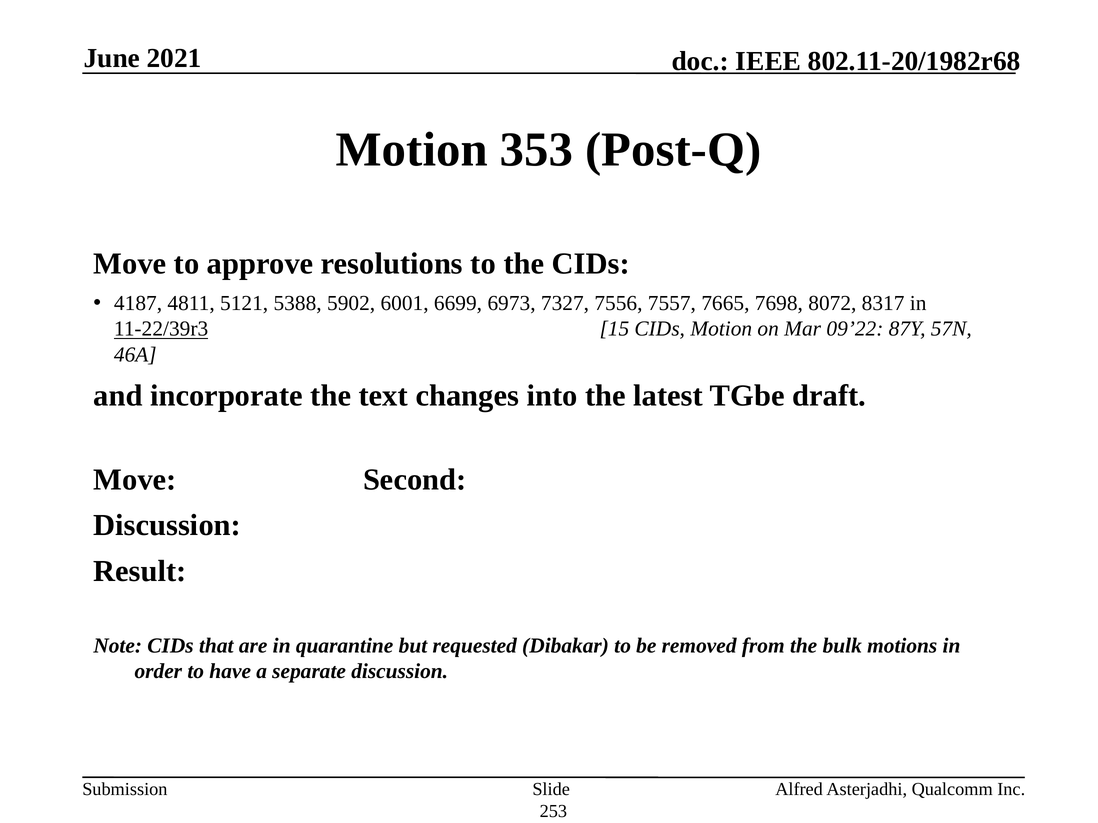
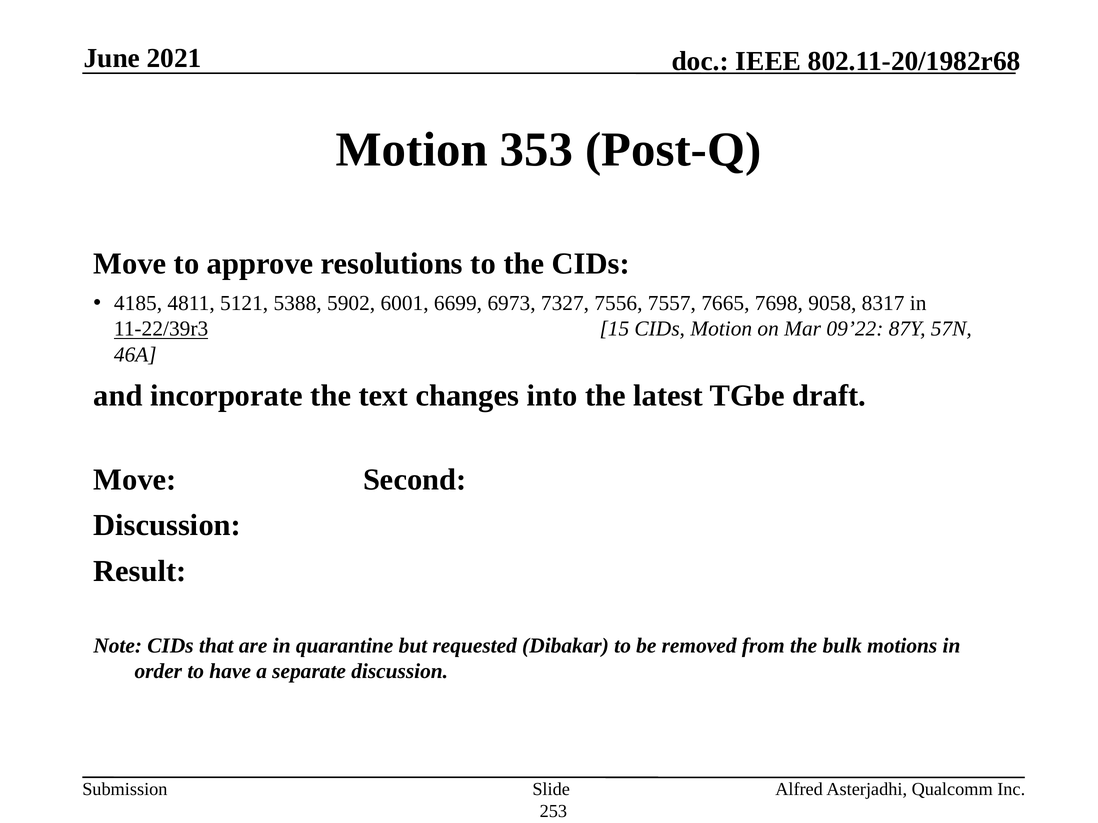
4187: 4187 -> 4185 (138, 304)
8072: 8072 -> 9058 (832, 304)
